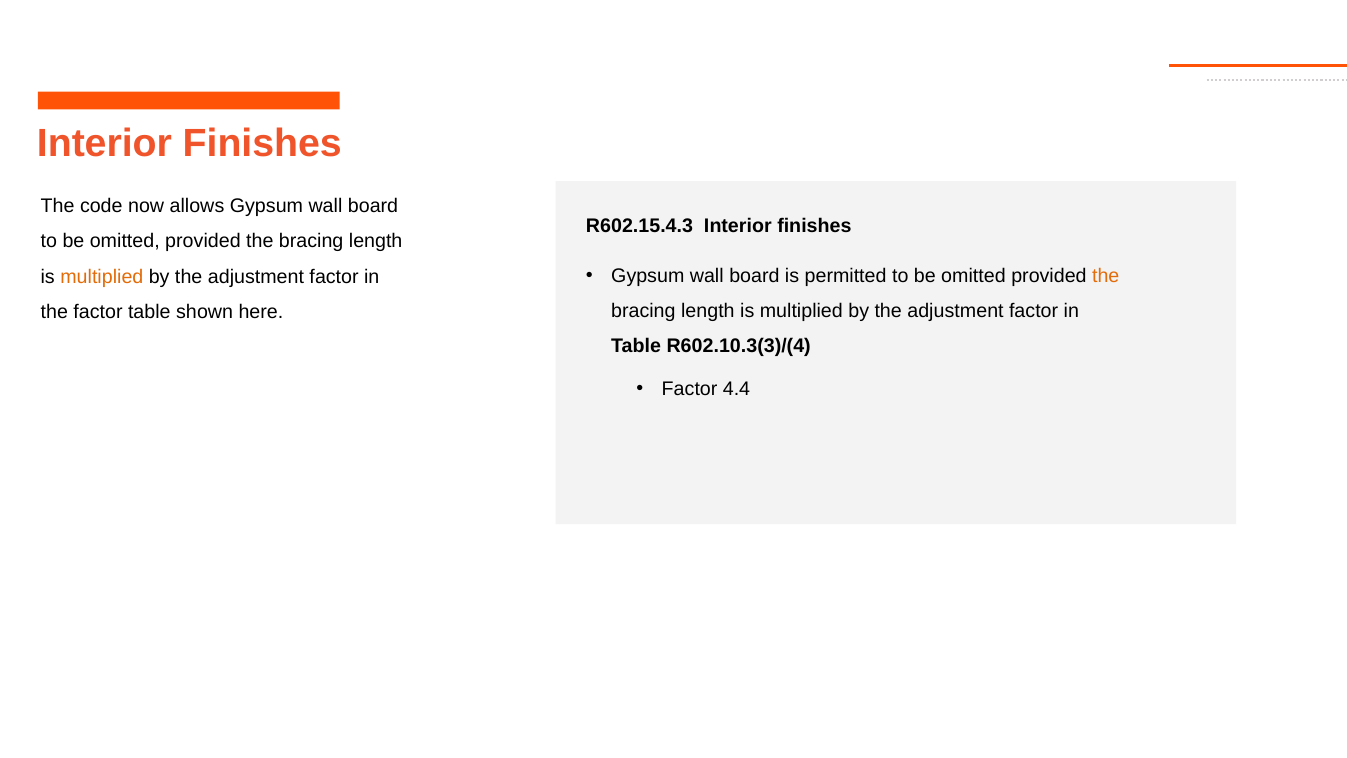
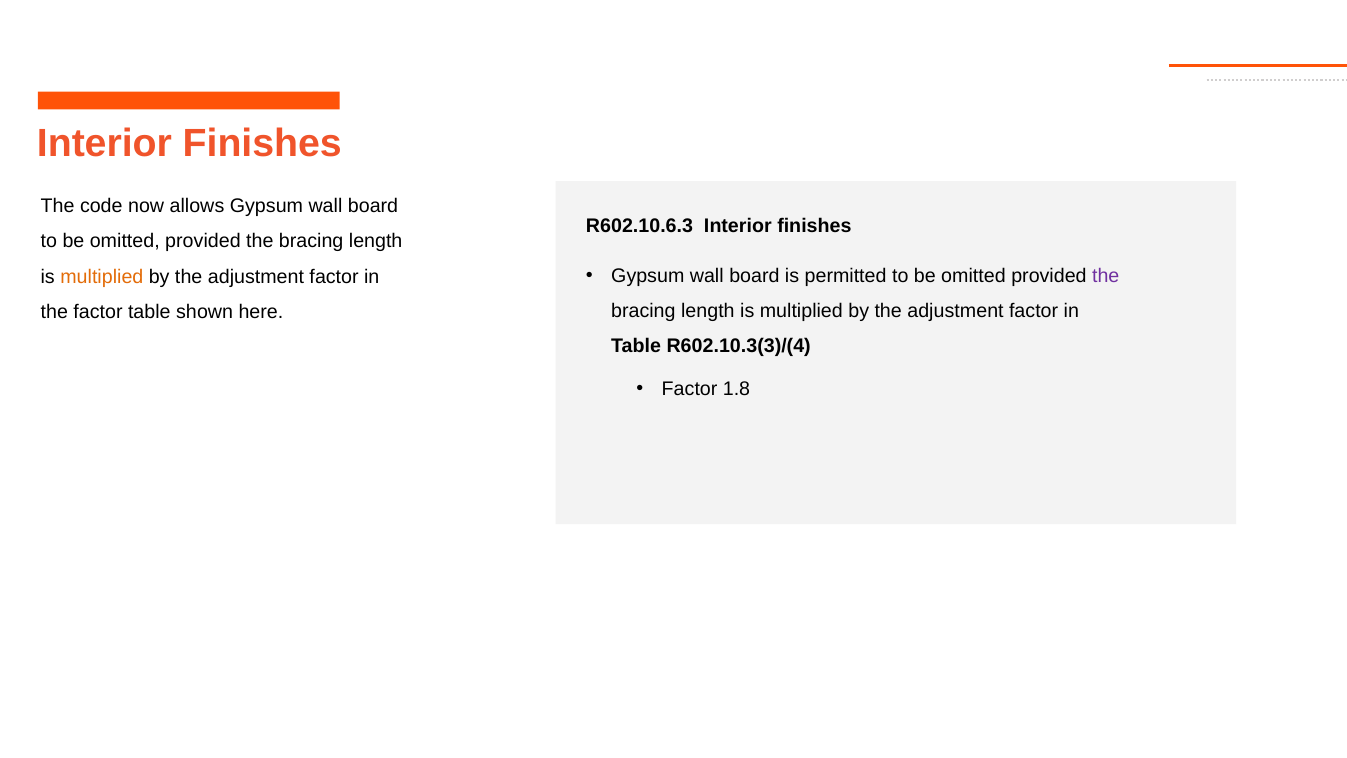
R602.15.4.3: R602.15.4.3 -> R602.10.6.3 (639, 226)
the colour: orange -> purple (1106, 276)
4.4: 4.4 -> 1.8 (737, 389)
